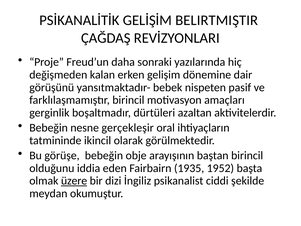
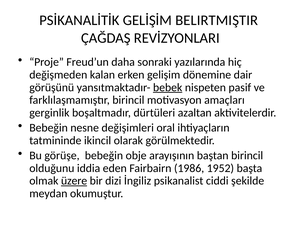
bebek underline: none -> present (168, 87)
gerçekleşir: gerçekleşir -> değişimleri (128, 128)
1935: 1935 -> 1986 (189, 168)
